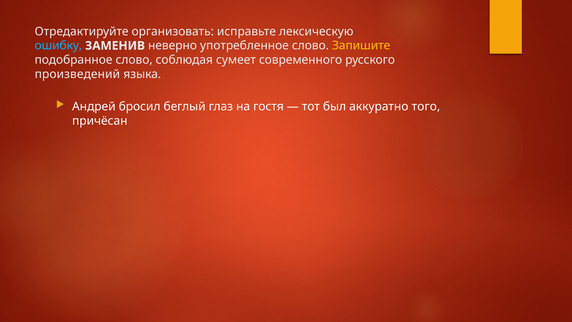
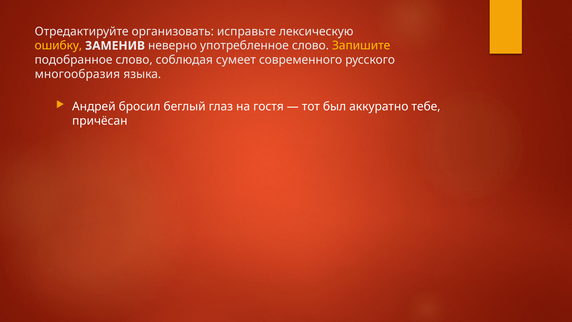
ошибку colour: light blue -> yellow (58, 46)
произведений: произведений -> многообразия (77, 74)
того: того -> тебе (426, 106)
